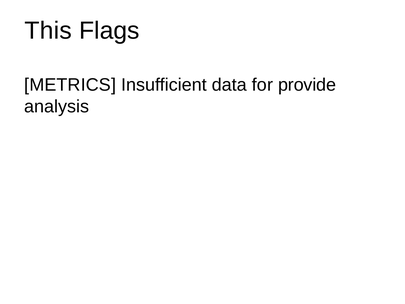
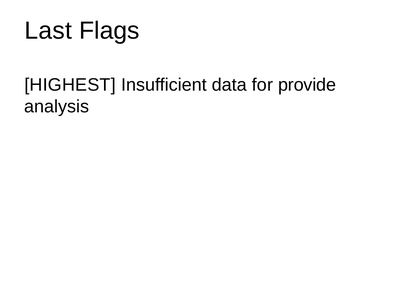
This: This -> Last (48, 31)
METRICS: METRICS -> HIGHEST (70, 85)
